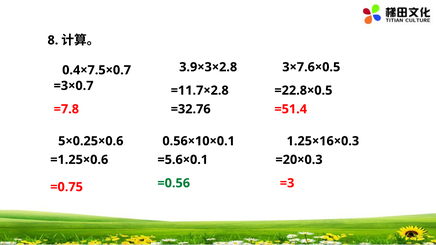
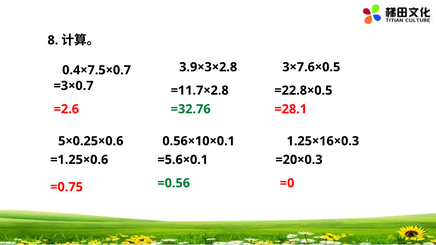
=7.8: =7.8 -> =2.6 (66, 109)
=32.76 colour: black -> green (191, 109)
=51.4: =51.4 -> =28.1 (291, 109)
=3: =3 -> =0 (287, 183)
